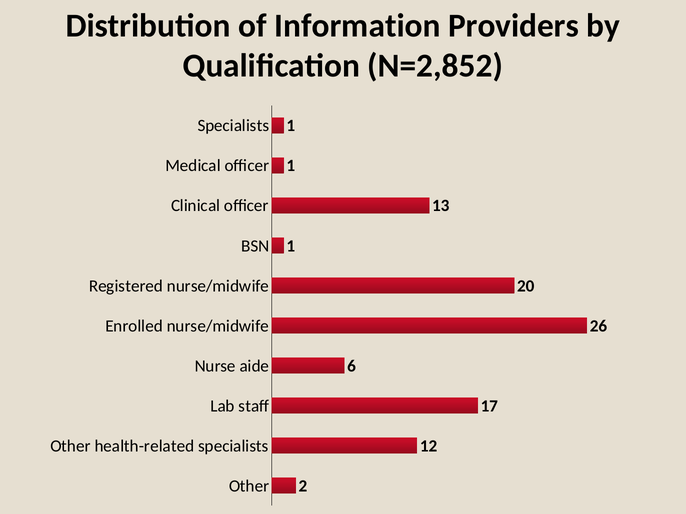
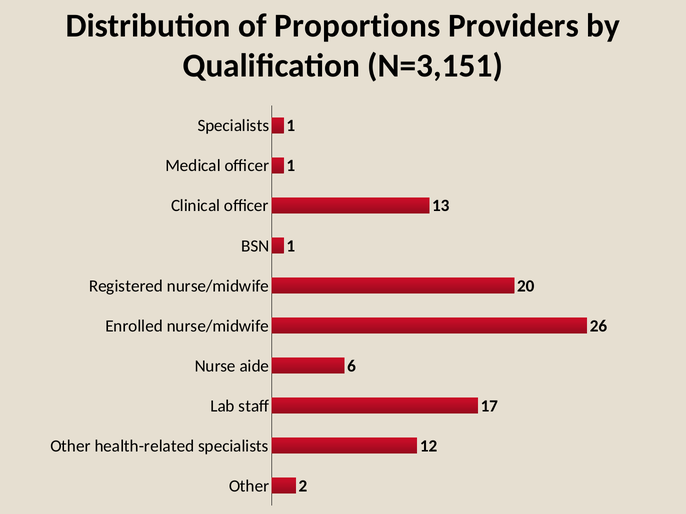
Information: Information -> Proportions (357, 26)
N=2,852: N=2,852 -> N=3,151 (435, 66)
